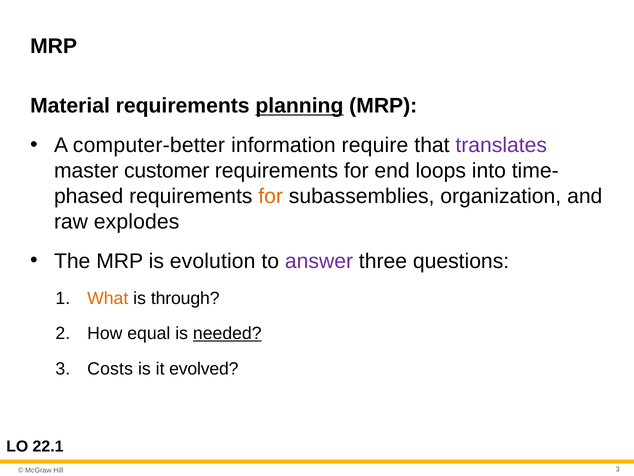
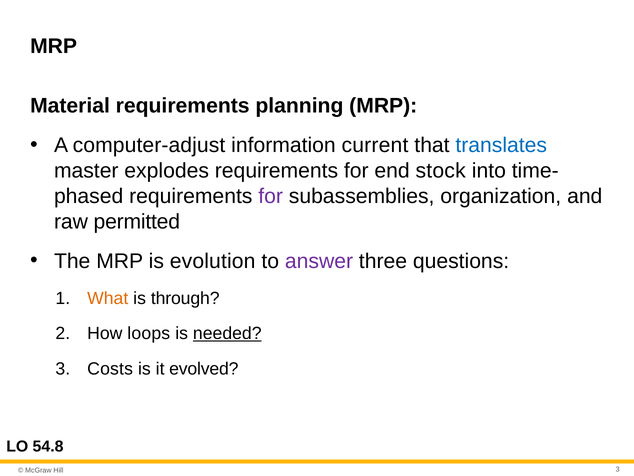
planning underline: present -> none (299, 106)
computer-better: computer-better -> computer-adjust (149, 145)
require: require -> current (375, 145)
translates colour: purple -> blue (501, 145)
customer: customer -> explodes (167, 171)
loops: loops -> stock (441, 171)
for colour: orange -> purple (271, 196)
explodes: explodes -> permitted (137, 221)
equal: equal -> loops (149, 333)
22.1: 22.1 -> 54.8 (48, 446)
